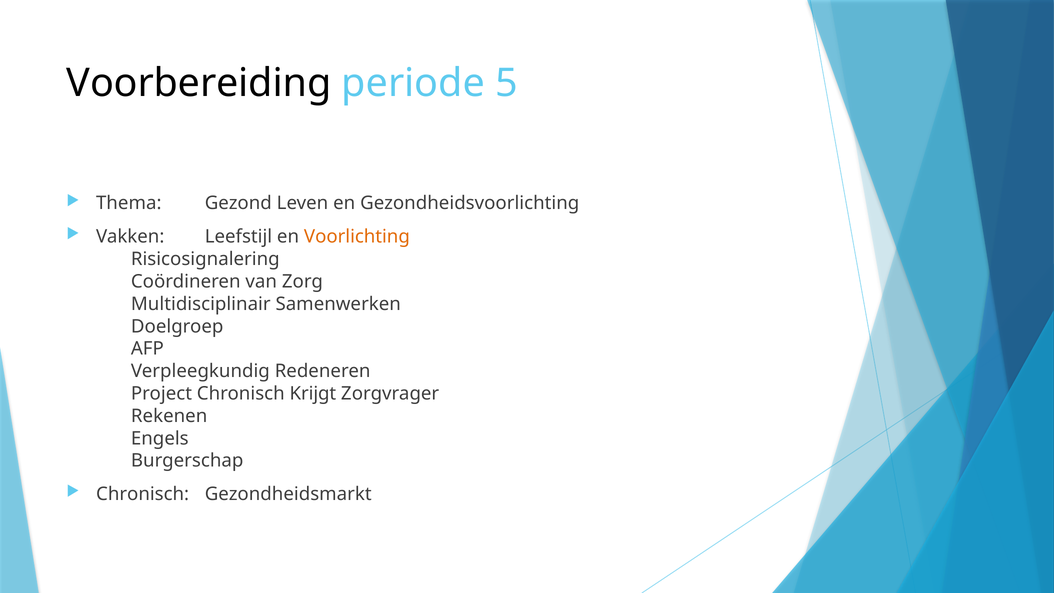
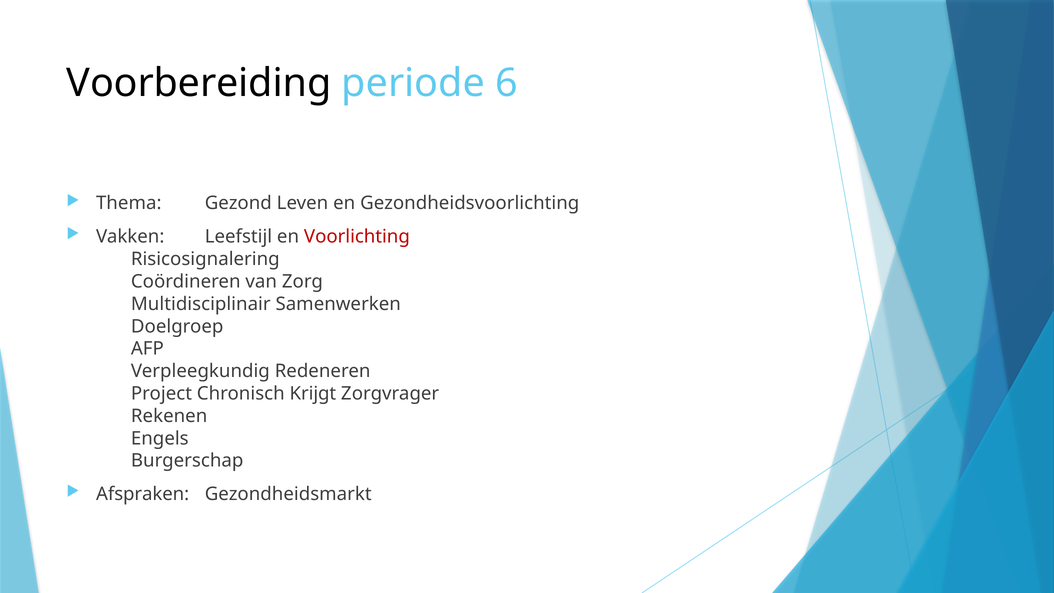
5: 5 -> 6 (507, 83)
Voorlichting colour: orange -> red (357, 237)
Chronisch: Chronisch -> Afspraken (143, 494)
